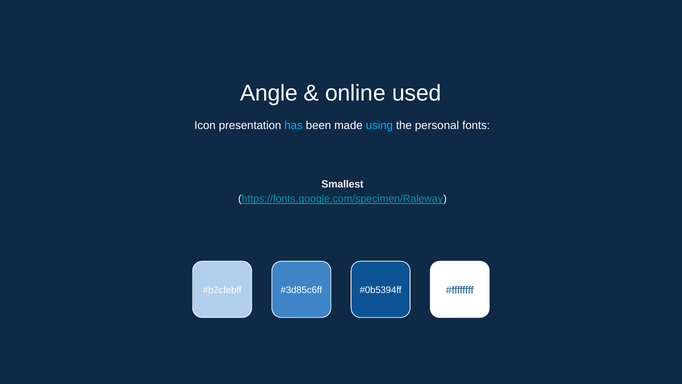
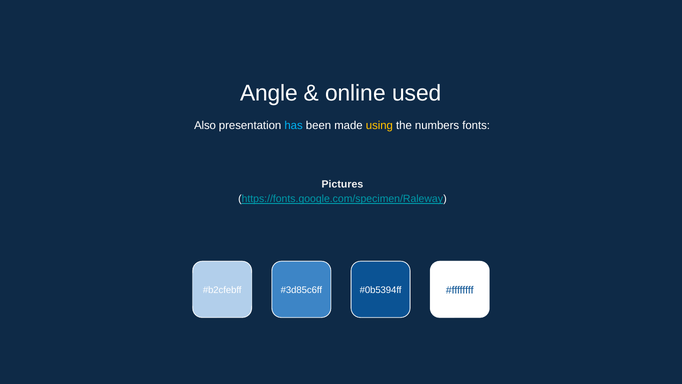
Icon: Icon -> Also (205, 125)
using colour: light blue -> yellow (379, 125)
personal: personal -> numbers (437, 125)
Smallest: Smallest -> Pictures (342, 184)
